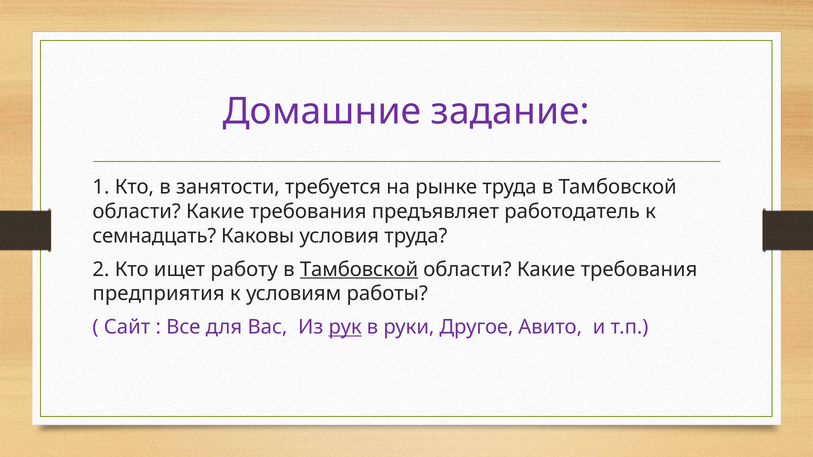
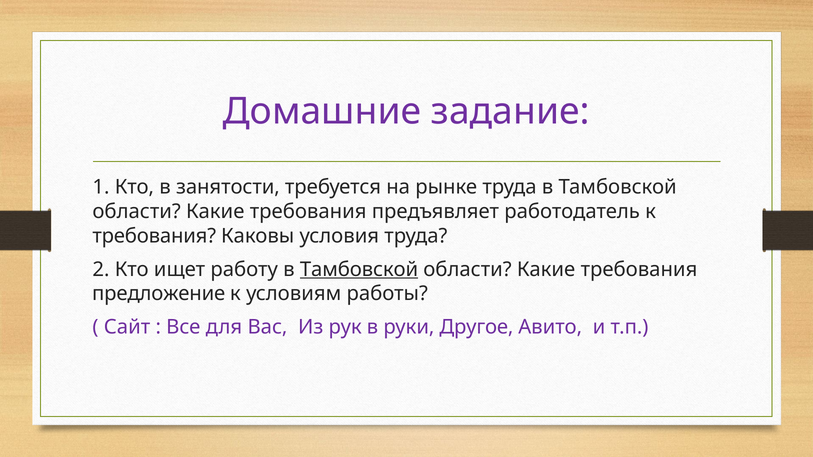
семнадцать: семнадцать -> требования (154, 236)
предприятия: предприятия -> предложение (159, 294)
рук underline: present -> none (345, 327)
